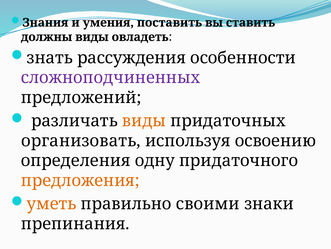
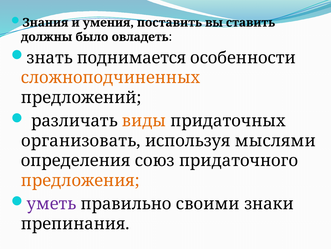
должны виды: виды -> было (92, 37)
рассуждения: рассуждения -> поднимается (132, 58)
сложноподчиненных colour: purple -> orange (111, 77)
освоению: освоению -> мыслями (275, 140)
одну: одну -> союз (155, 160)
уметь colour: orange -> purple (52, 203)
